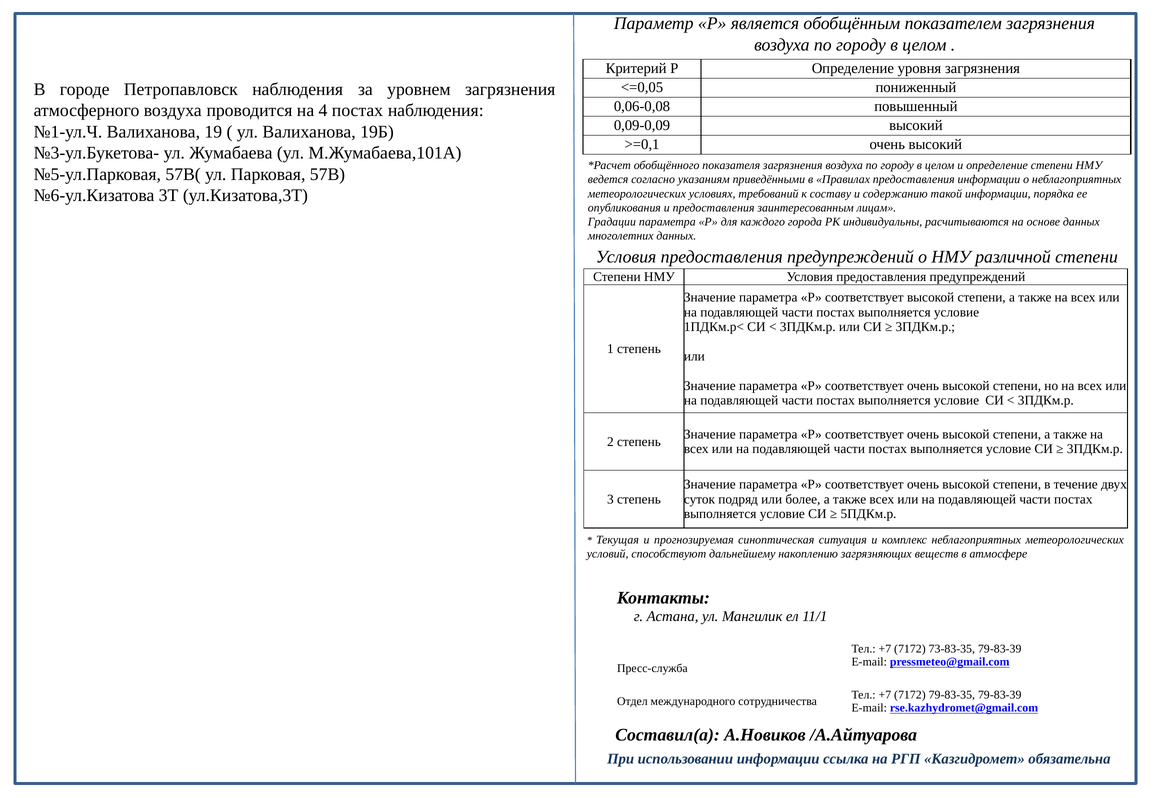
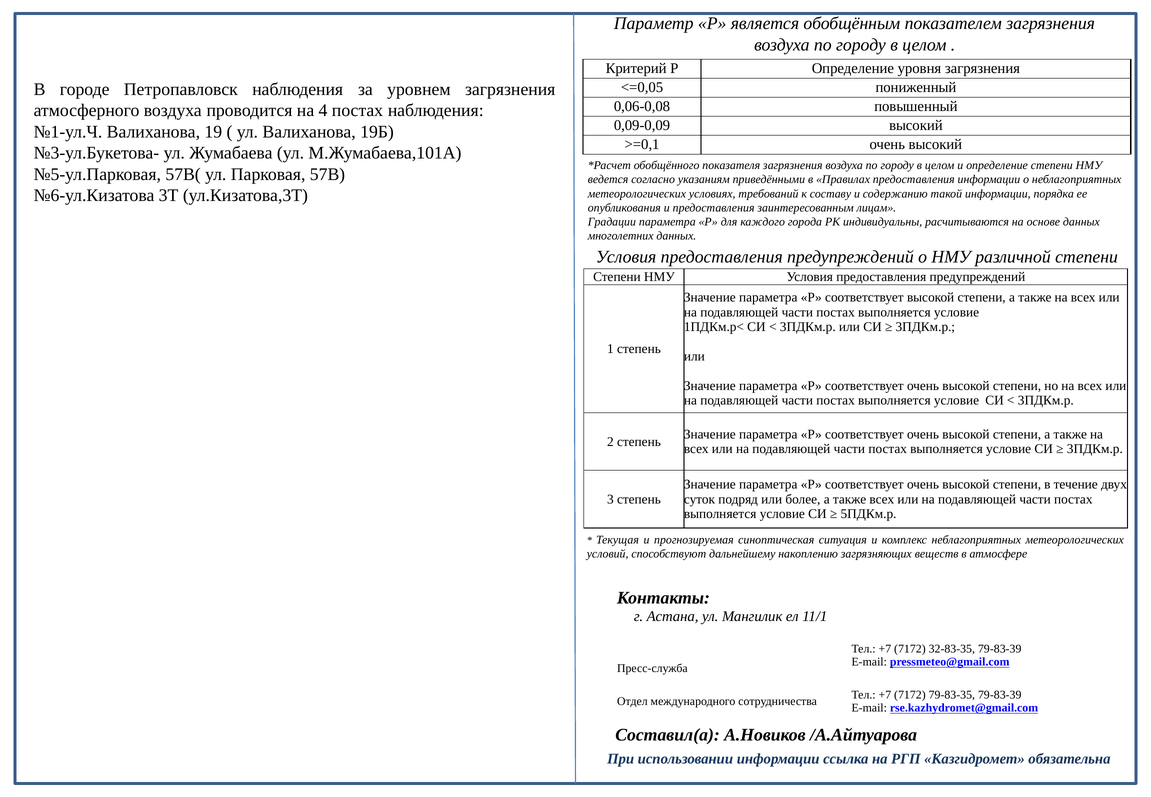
73-83-35: 73-83-35 -> 32-83-35 (952, 649)
